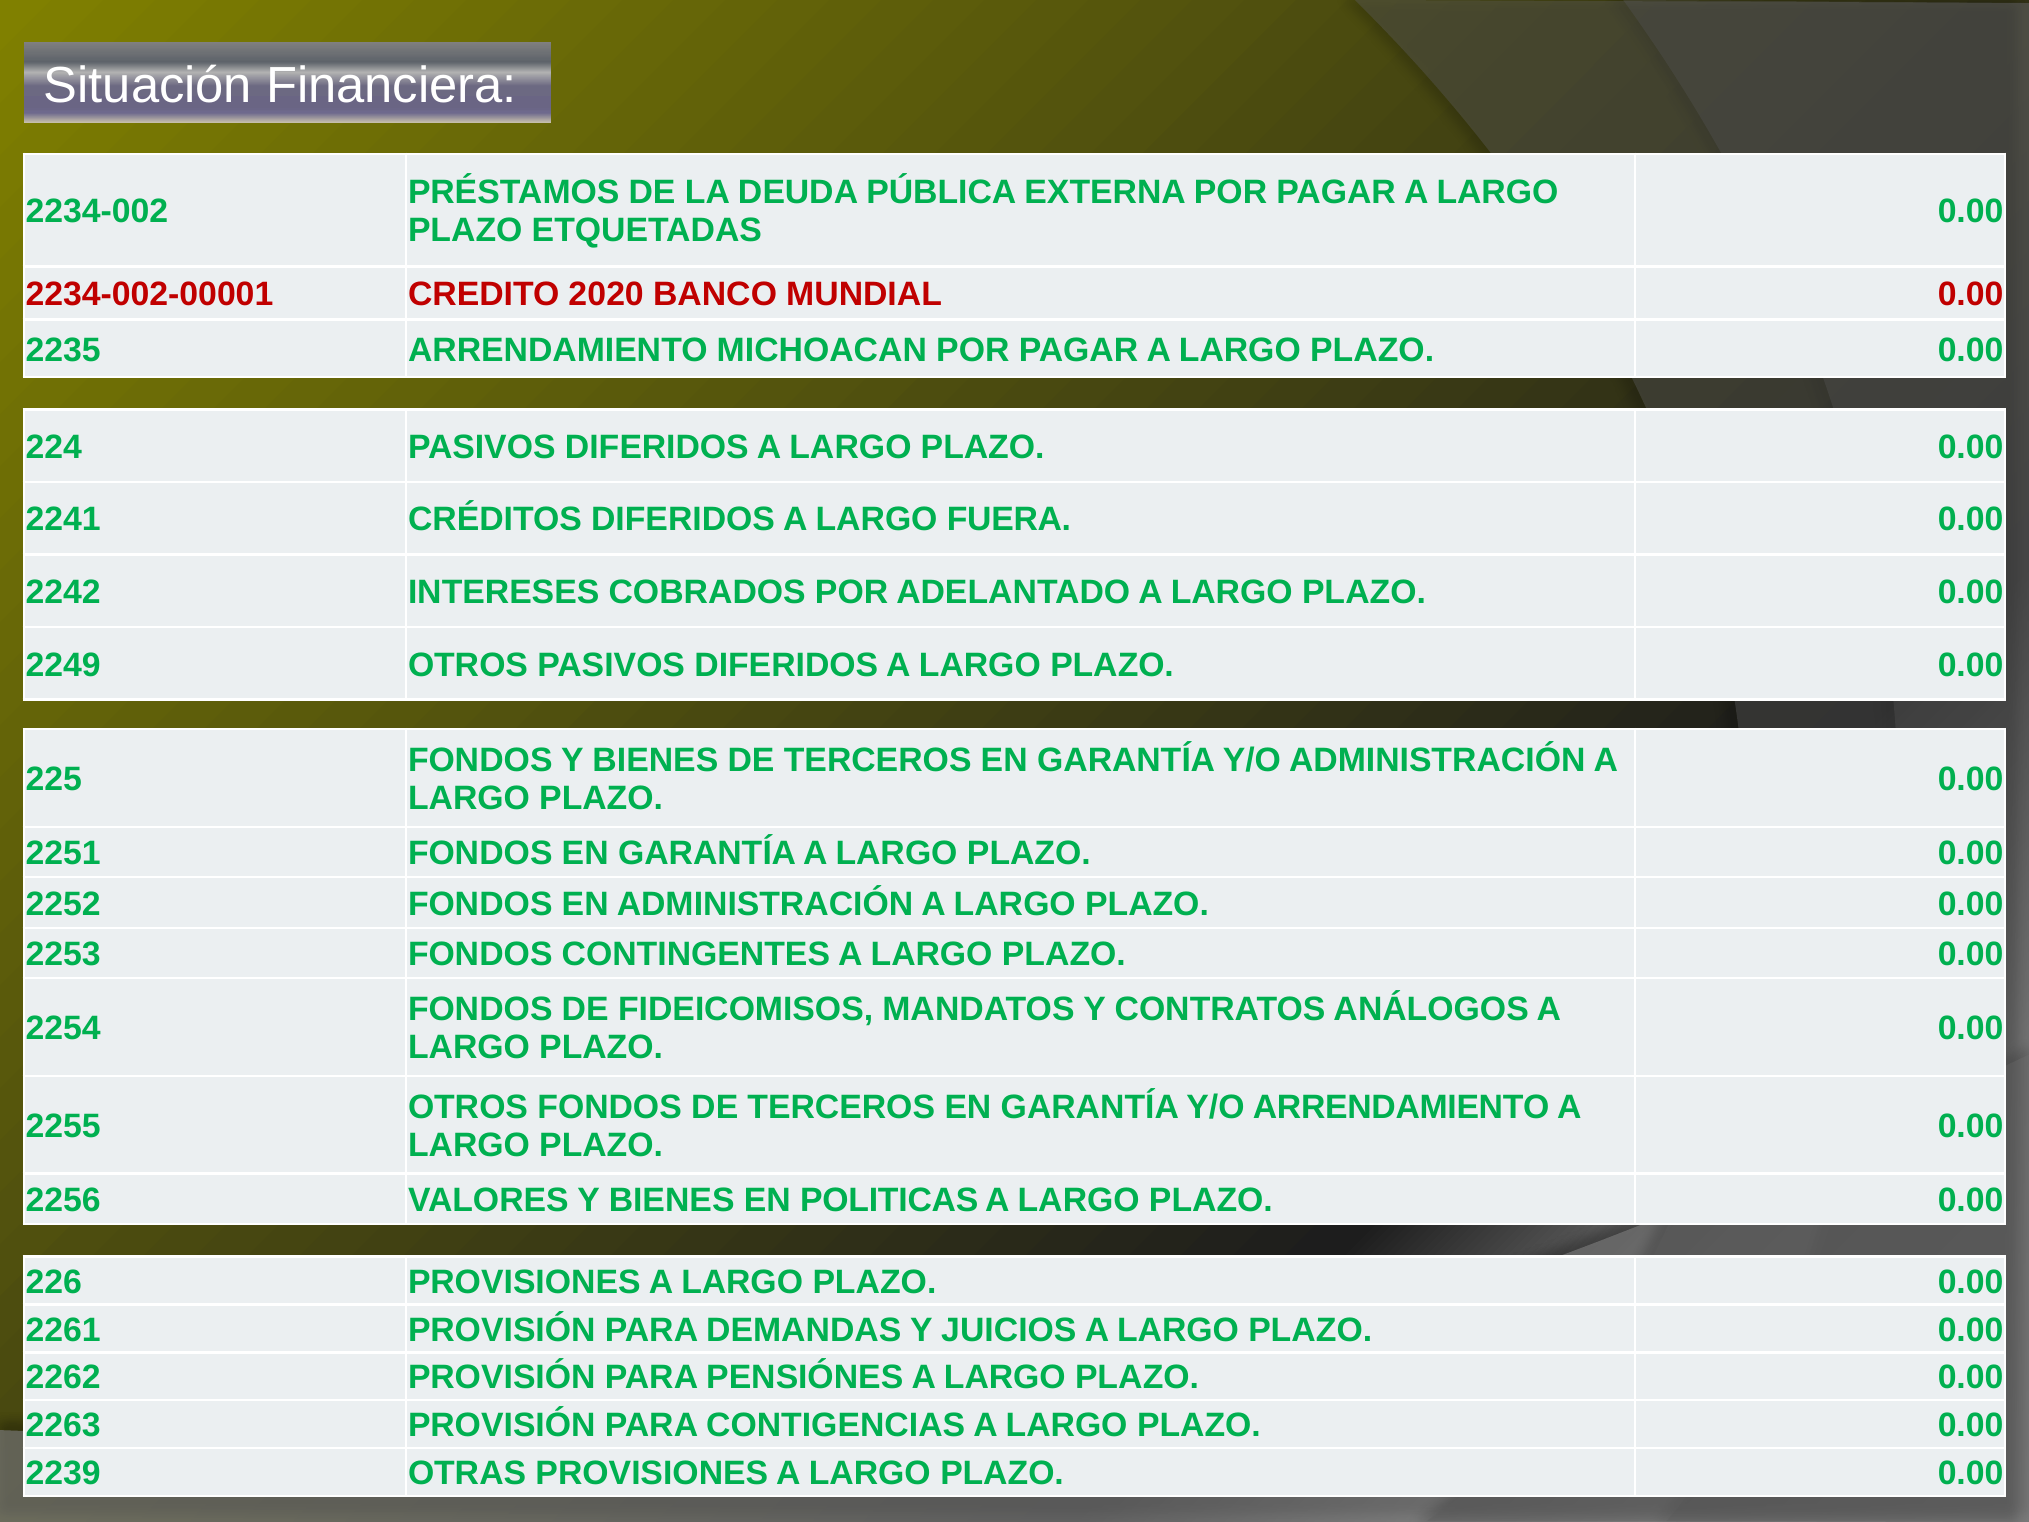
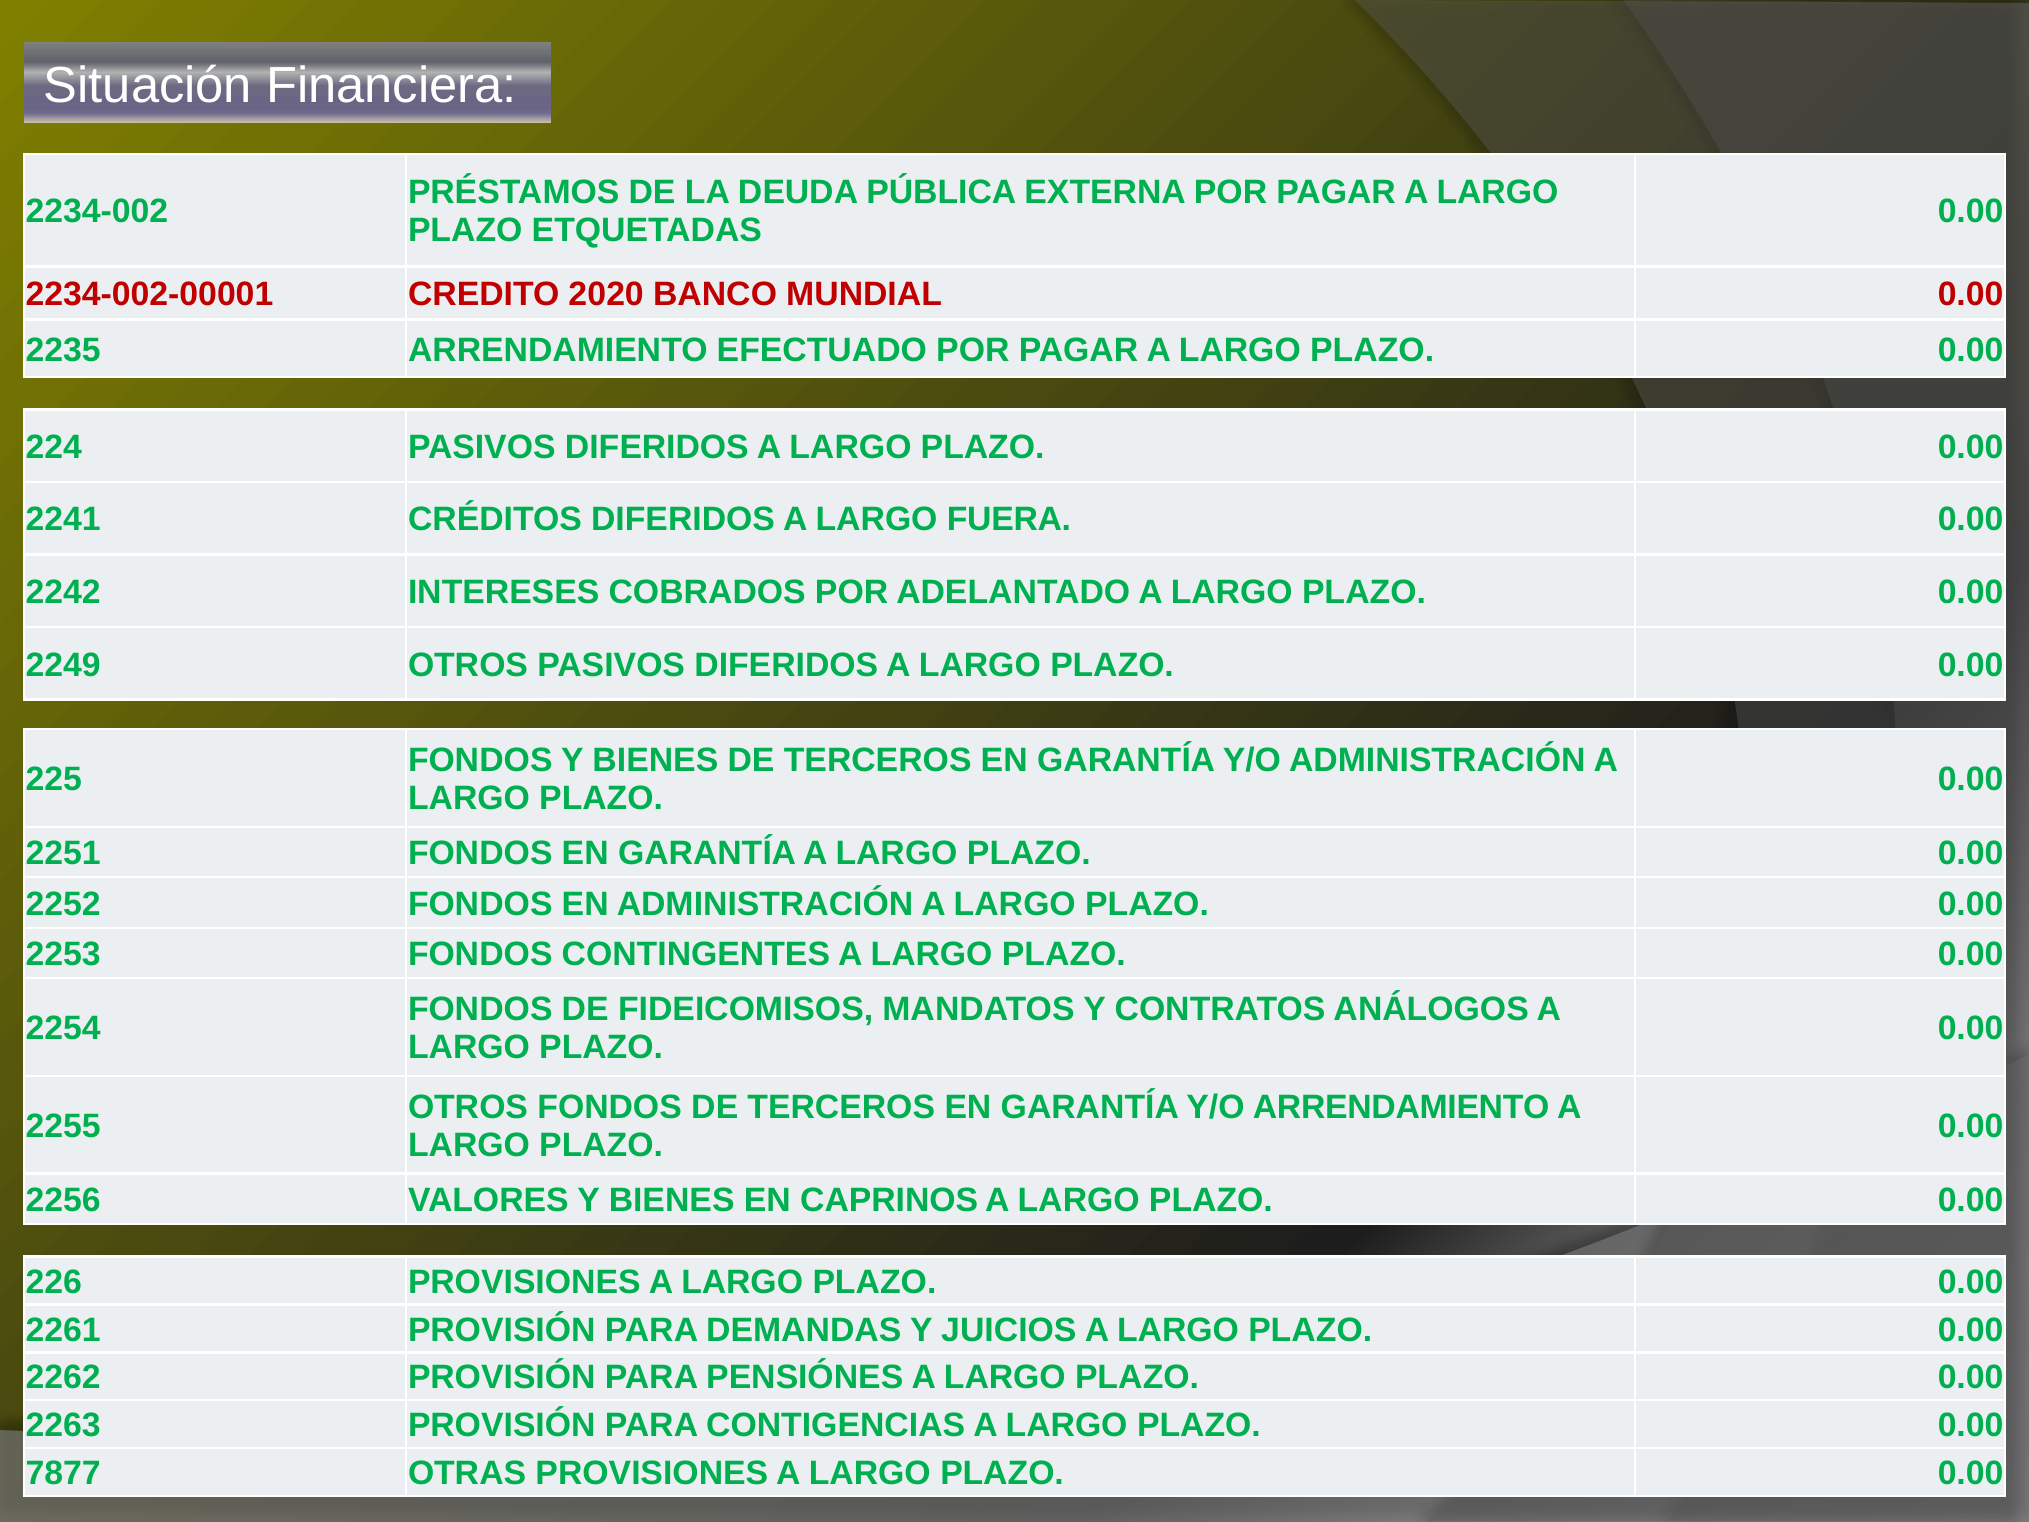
MICHOACAN: MICHOACAN -> EFECTUADO (822, 350)
POLITICAS: POLITICAS -> CAPRINOS (889, 1200)
2239: 2239 -> 7877 (63, 1473)
